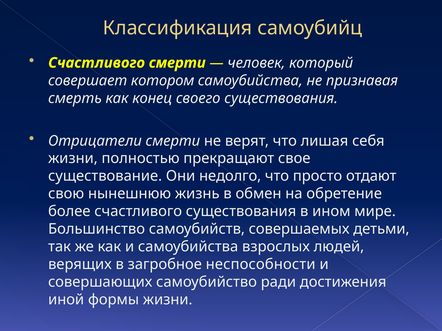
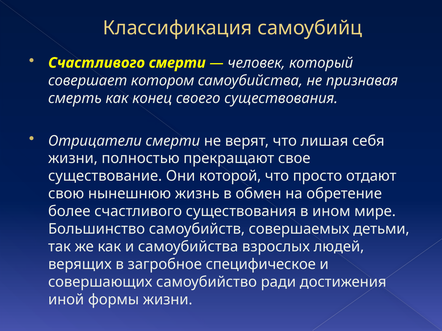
недолго: недолго -> которой (230, 176)
неспособности: неспособности -> специфическое (261, 265)
